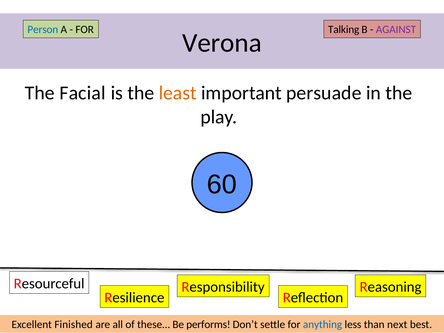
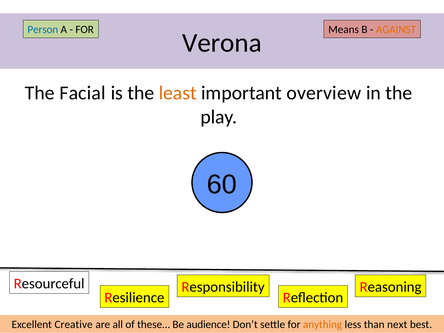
Talking: Talking -> Means (344, 30)
AGAINST colour: purple -> orange (396, 30)
persuade: persuade -> overview (324, 93)
Finished: Finished -> Creative (74, 325)
performs: performs -> audience (208, 325)
anything colour: blue -> orange (323, 325)
